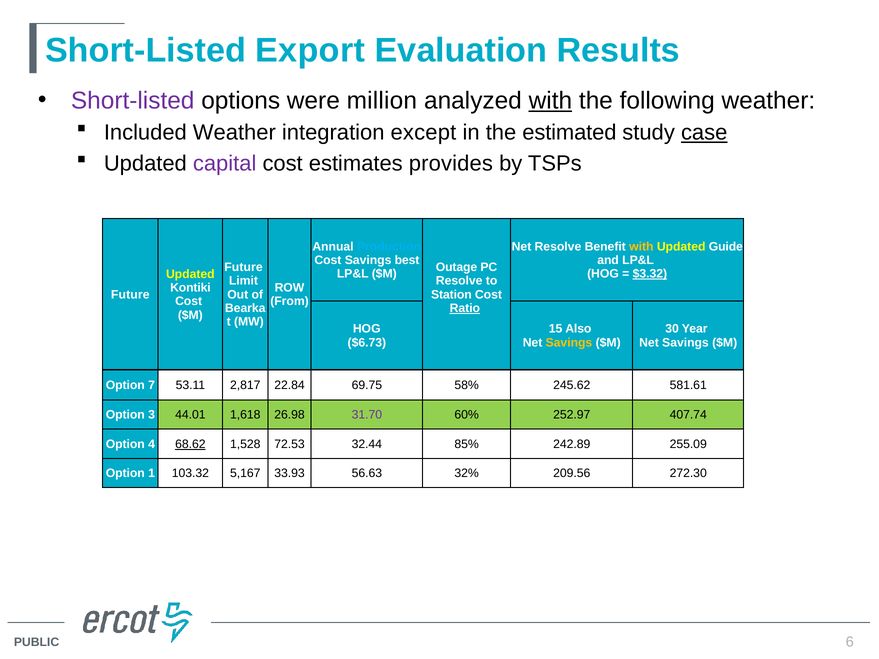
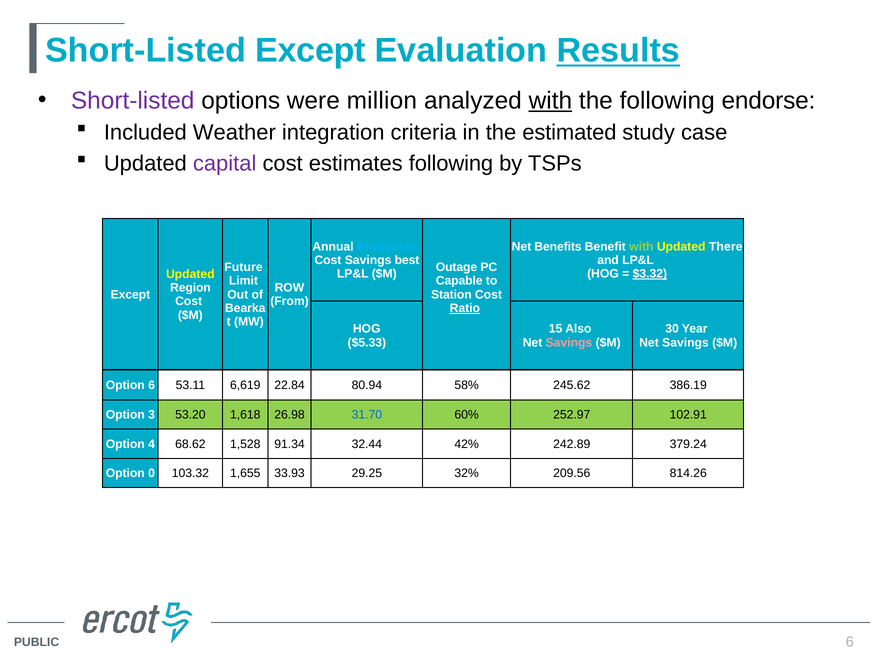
Short-Listed Export: Export -> Except (311, 51)
Results underline: none -> present (618, 51)
following weather: weather -> endorse (768, 101)
except: except -> criteria (424, 133)
case underline: present -> none (704, 133)
estimates provides: provides -> following (451, 163)
Net Resolve: Resolve -> Benefits (558, 247)
with colour: yellow -> light green (641, 247)
Guide: Guide -> There (726, 247)
Resolve: Resolve -> Capable (459, 281)
Kontiki: Kontiki -> Region (190, 288)
Future: Future -> Except (130, 295)
$6.73: $6.73 -> $5.33 (367, 343)
Savings colour: yellow -> pink (569, 343)
Option 7: 7 -> 6 (152, 385)
2,817: 2,817 -> 6,619 (245, 385)
69.75: 69.75 -> 80.94 (367, 385)
581.61: 581.61 -> 386.19 (688, 385)
44.01: 44.01 -> 53.20 (190, 415)
31.70 colour: purple -> blue (367, 415)
407.74: 407.74 -> 102.91 (688, 415)
68.62 underline: present -> none (190, 444)
72.53: 72.53 -> 91.34 (290, 444)
85%: 85% -> 42% (467, 444)
255.09: 255.09 -> 379.24 (688, 444)
1: 1 -> 0 (152, 474)
5,167: 5,167 -> 1,655 (245, 474)
56.63: 56.63 -> 29.25 (367, 474)
272.30: 272.30 -> 814.26 (688, 474)
